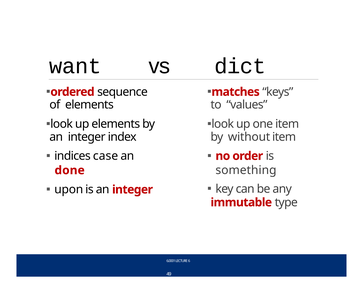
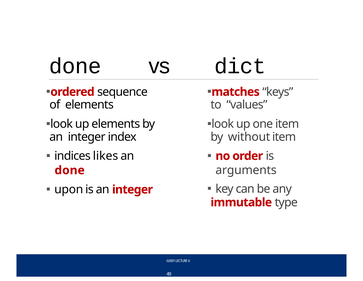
want: want -> done (75, 66)
case: case -> likes (106, 156)
something: something -> arguments (246, 170)
